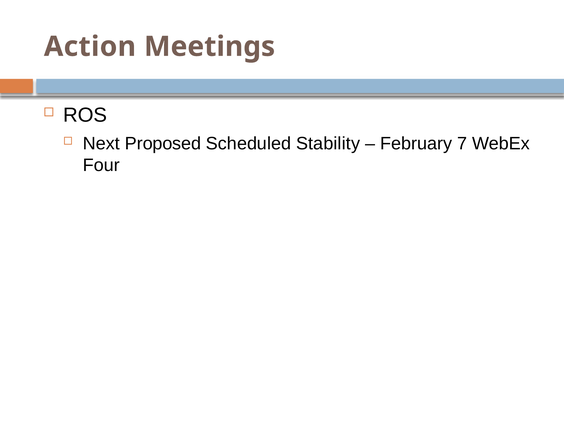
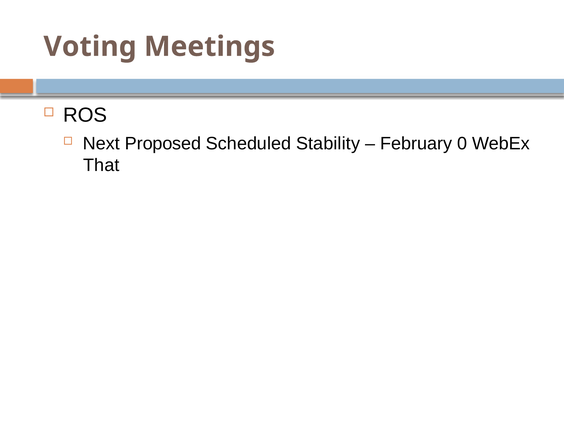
Action: Action -> Voting (90, 47)
7: 7 -> 0 (462, 143)
Four: Four -> That (101, 165)
